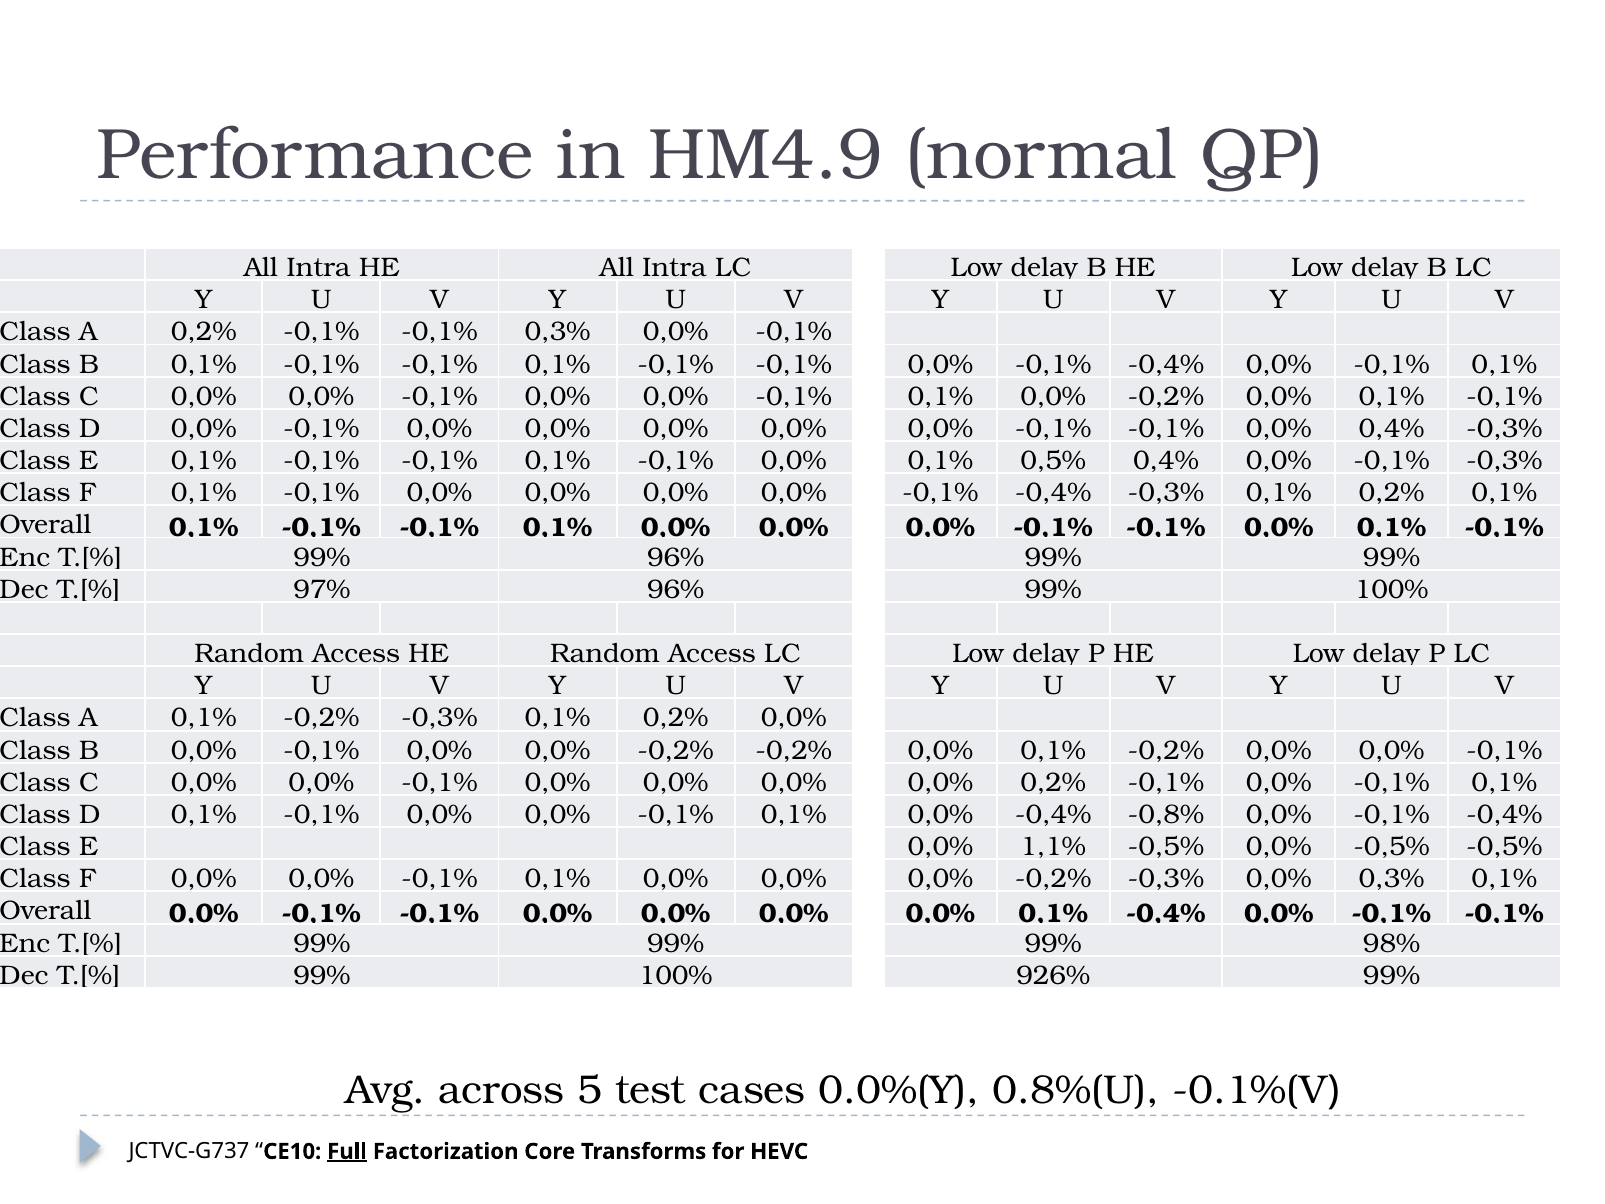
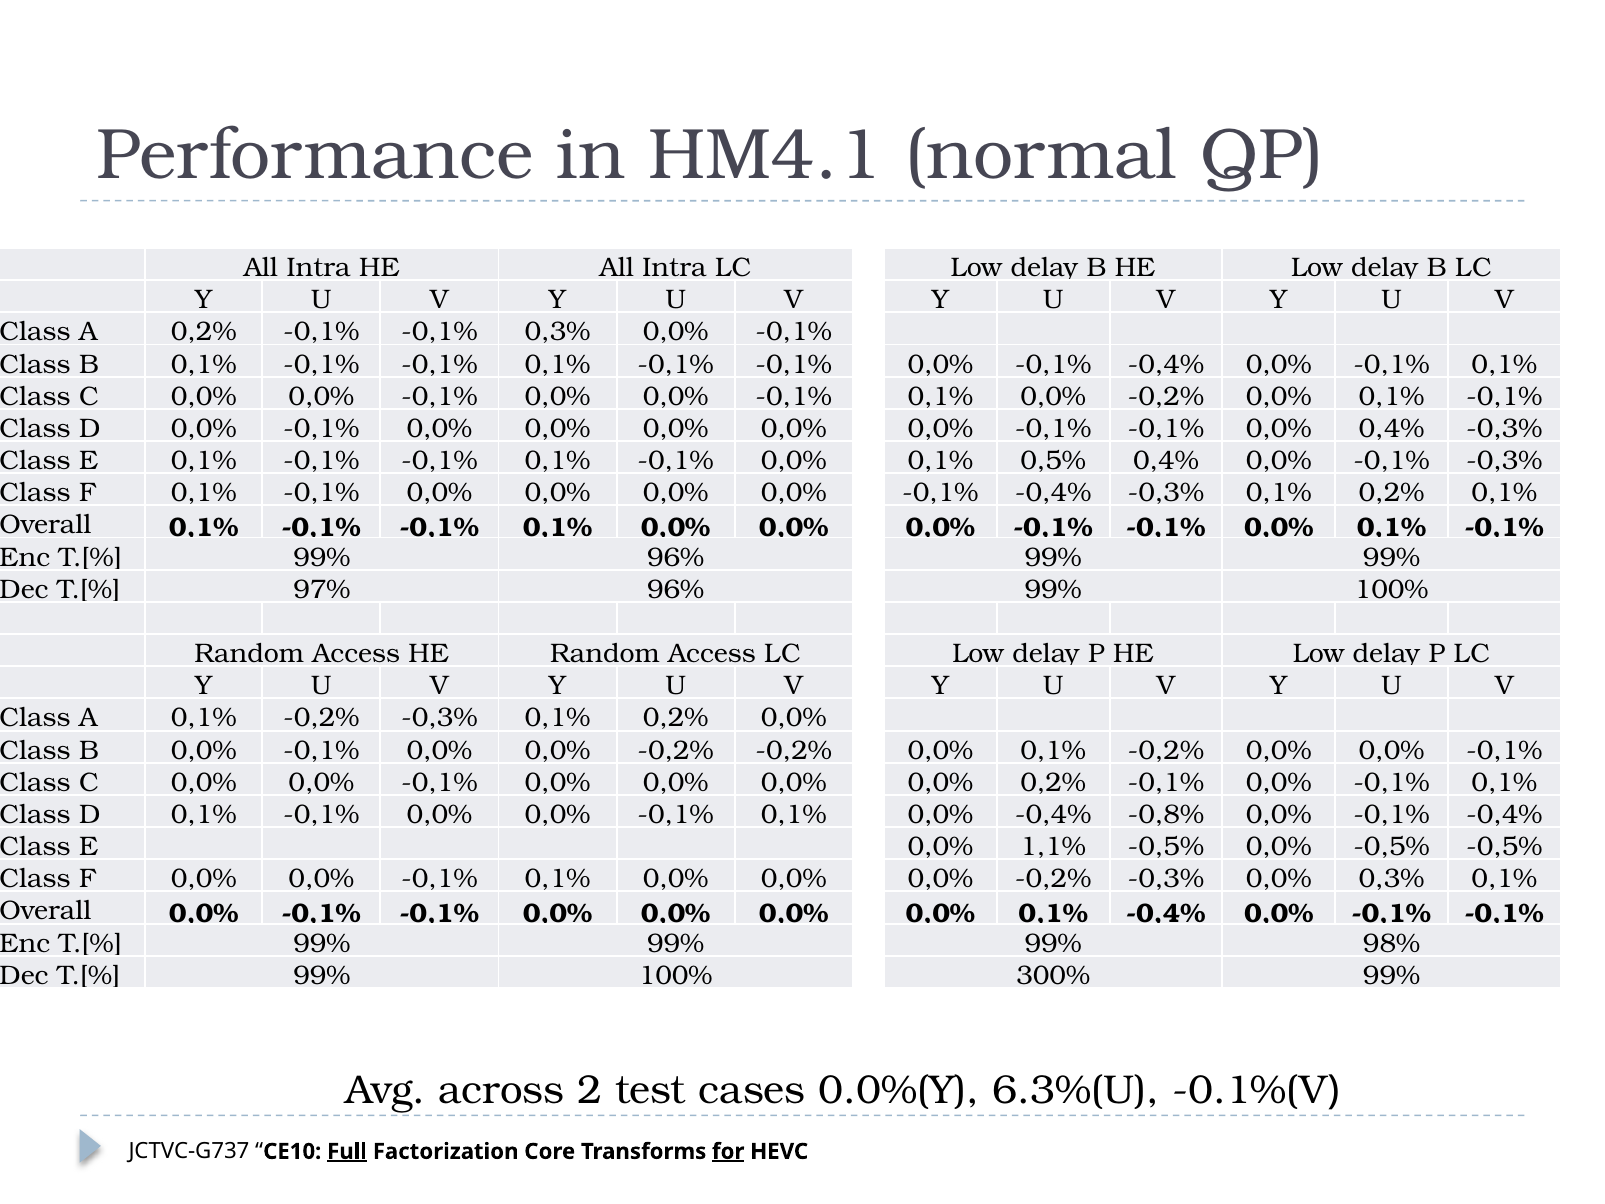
HM4.9: HM4.9 -> HM4.1 (765, 155)
926%: 926% -> 300% (1053, 975)
5: 5 -> 2 (590, 1090)
0.8%(U: 0.8%(U -> 6.3%(U (1076, 1090)
for underline: none -> present (728, 1151)
